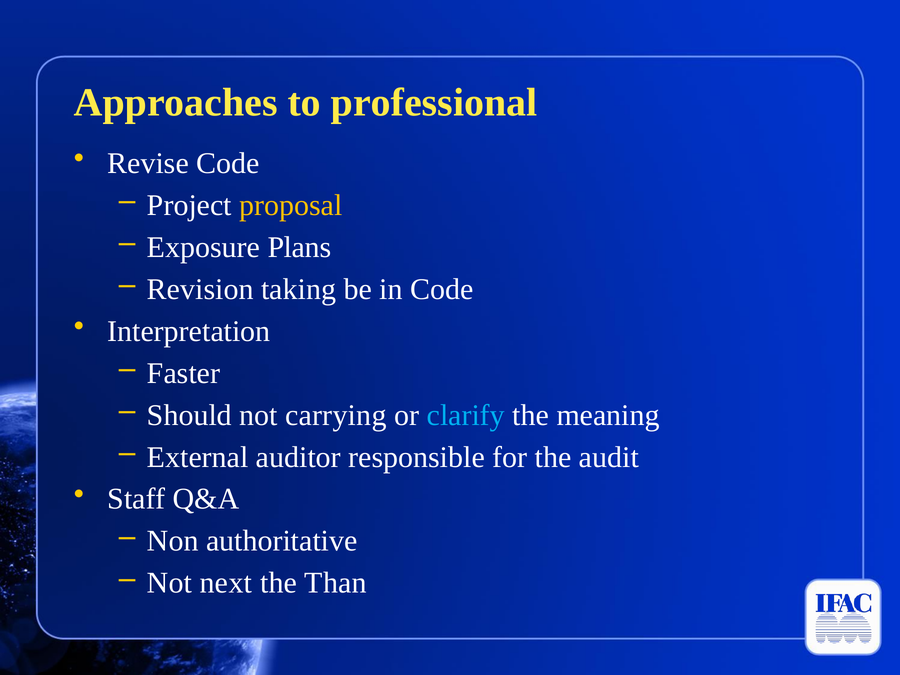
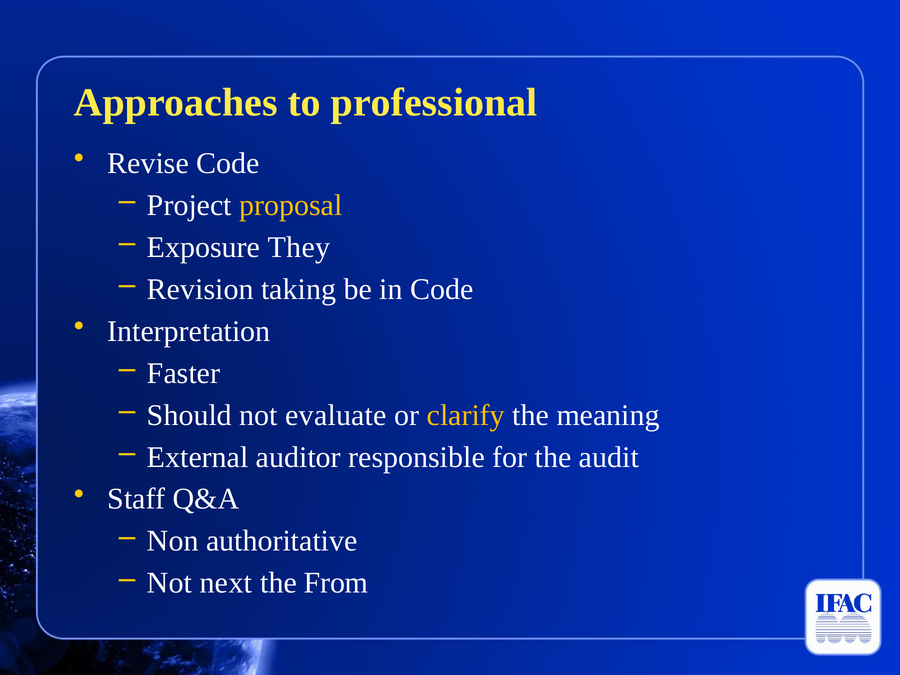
Plans: Plans -> They (299, 247)
carrying: carrying -> evaluate (336, 415)
clarify colour: light blue -> yellow (466, 415)
Than: Than -> From (336, 583)
